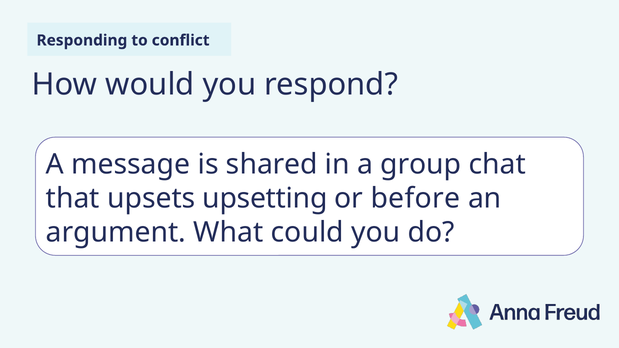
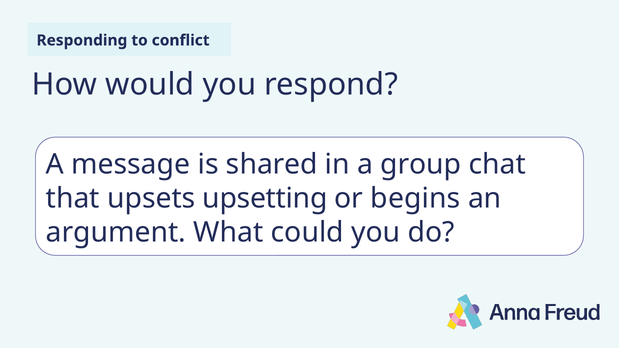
before: before -> begins (415, 198)
